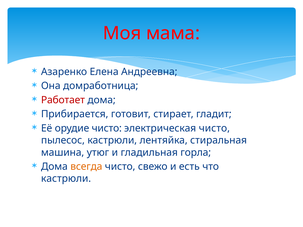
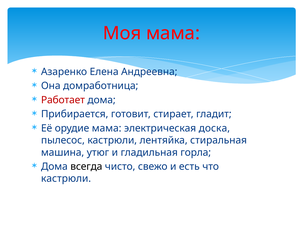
орудие чисто: чисто -> мама (107, 128)
электрическая чисто: чисто -> доска (214, 128)
всегда colour: orange -> black (86, 167)
